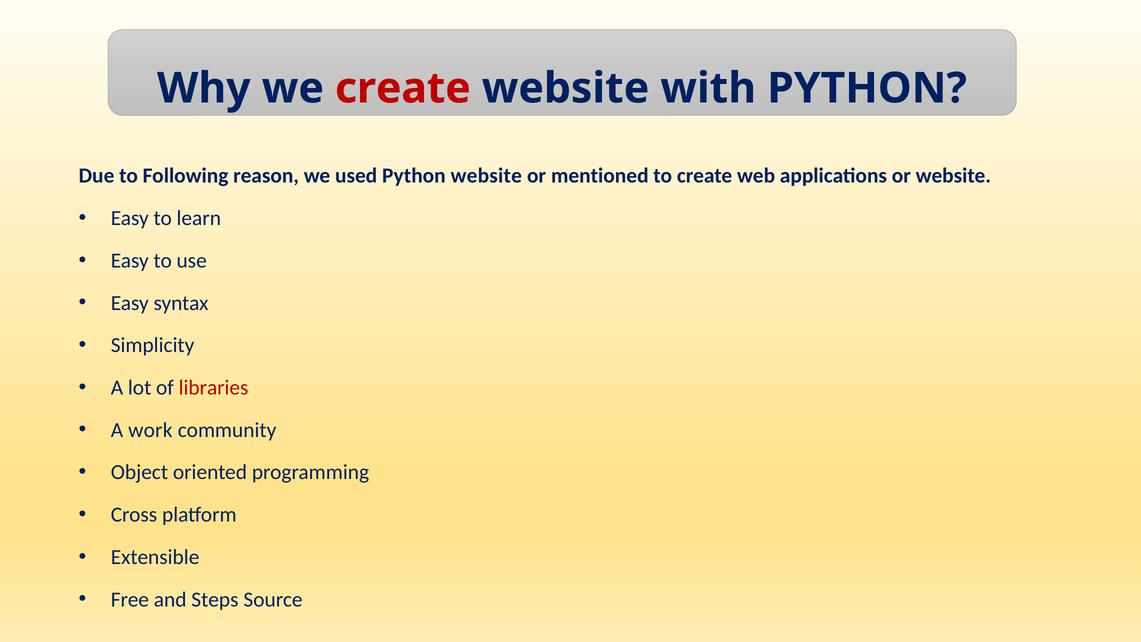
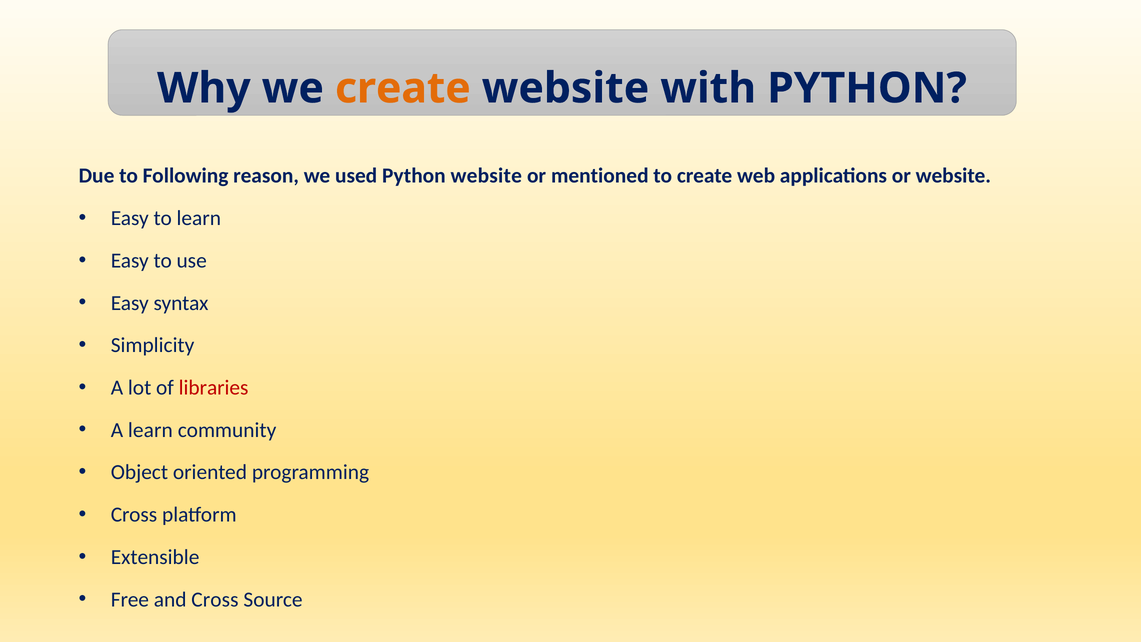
create colour: red -> orange (403, 88)
A work: work -> learn (150, 430)
and Steps: Steps -> Cross (215, 599)
